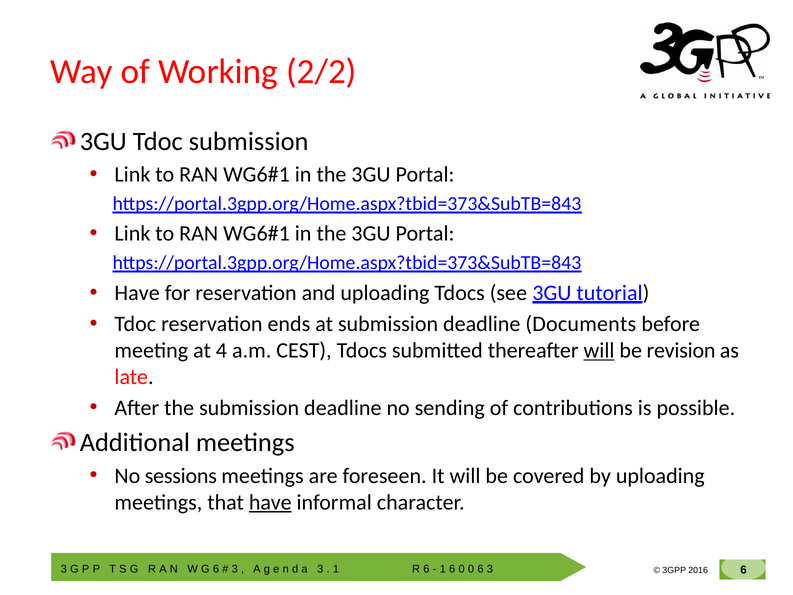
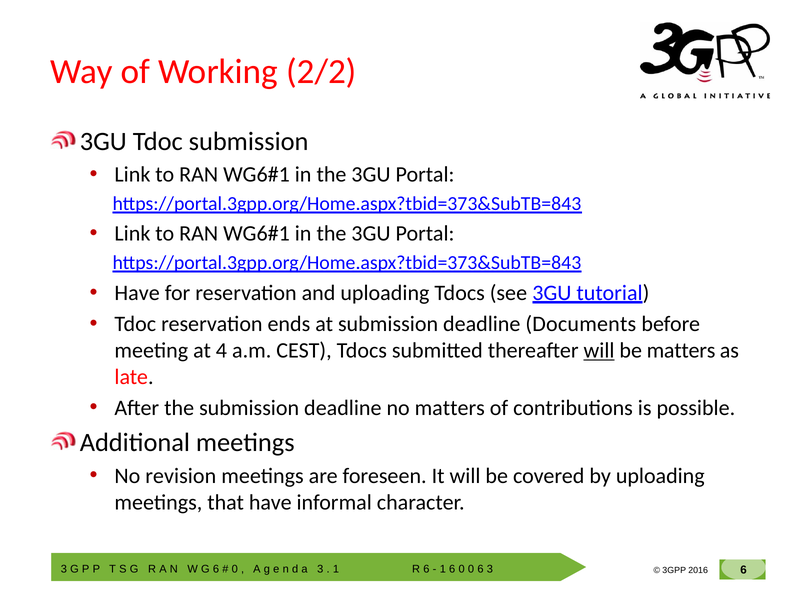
be revision: revision -> matters (681, 350)
no sending: sending -> matters (450, 408)
sessions: sessions -> revision (181, 476)
have underline: present -> none (270, 502)
3: 3 -> 0 (235, 569)
